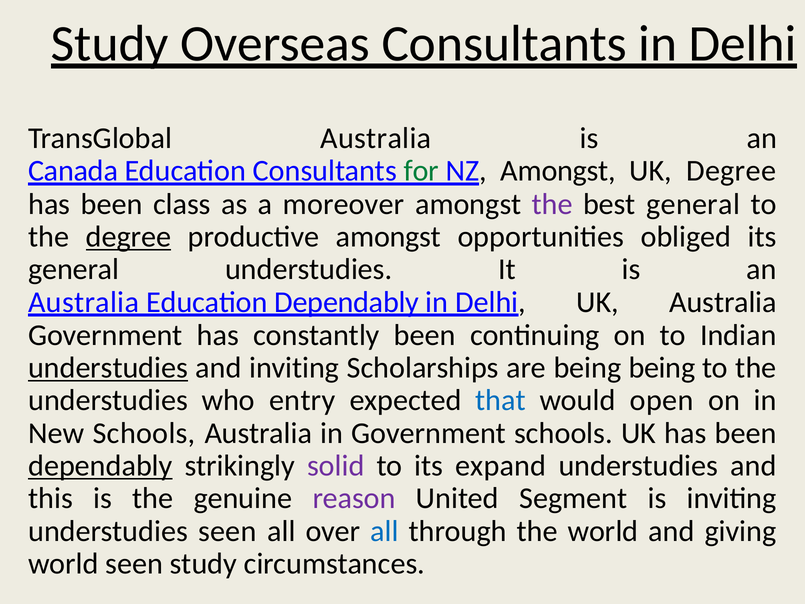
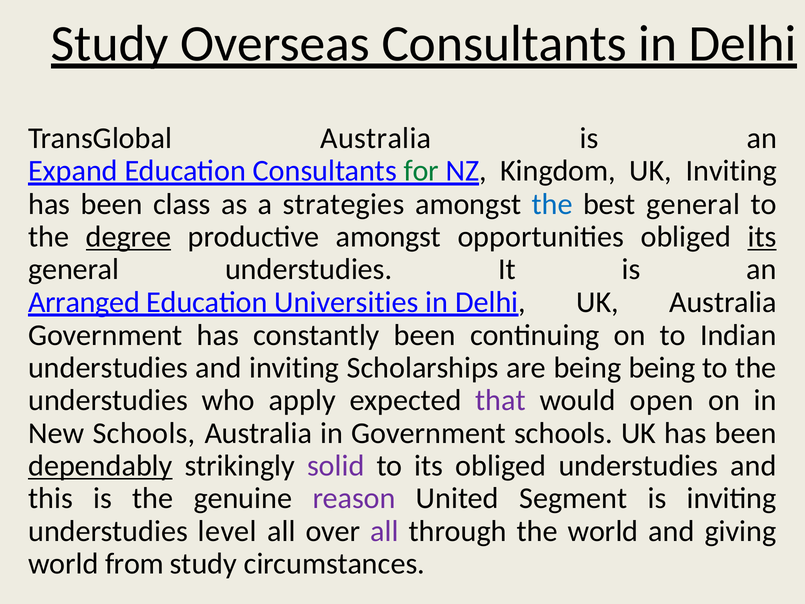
Canada: Canada -> Expand (73, 171)
NZ Amongst: Amongst -> Kingdom (558, 171)
UK Degree: Degree -> Inviting (731, 171)
moreover: moreover -> strategies (344, 204)
the colour: purple -> blue (552, 204)
its underline: none -> present (762, 237)
Australia: Australia -> Arranged (84, 302)
Education Dependably: Dependably -> Universities (347, 302)
understudies underline: present -> none (108, 368)
entry: entry -> apply (302, 400)
that colour: blue -> purple (501, 400)
its expand: expand -> obliged (501, 466)
understudies seen: seen -> level (227, 531)
all colour: blue -> purple (384, 531)
world seen: seen -> from (134, 564)
